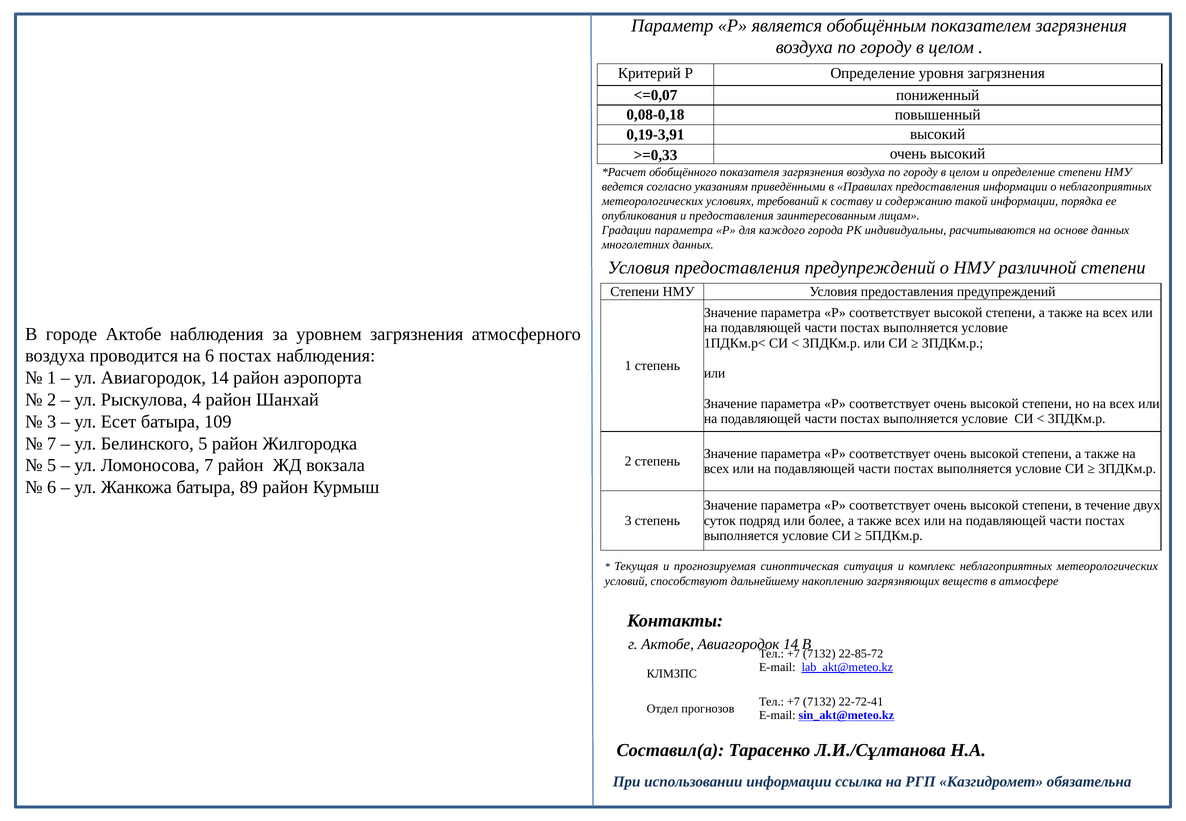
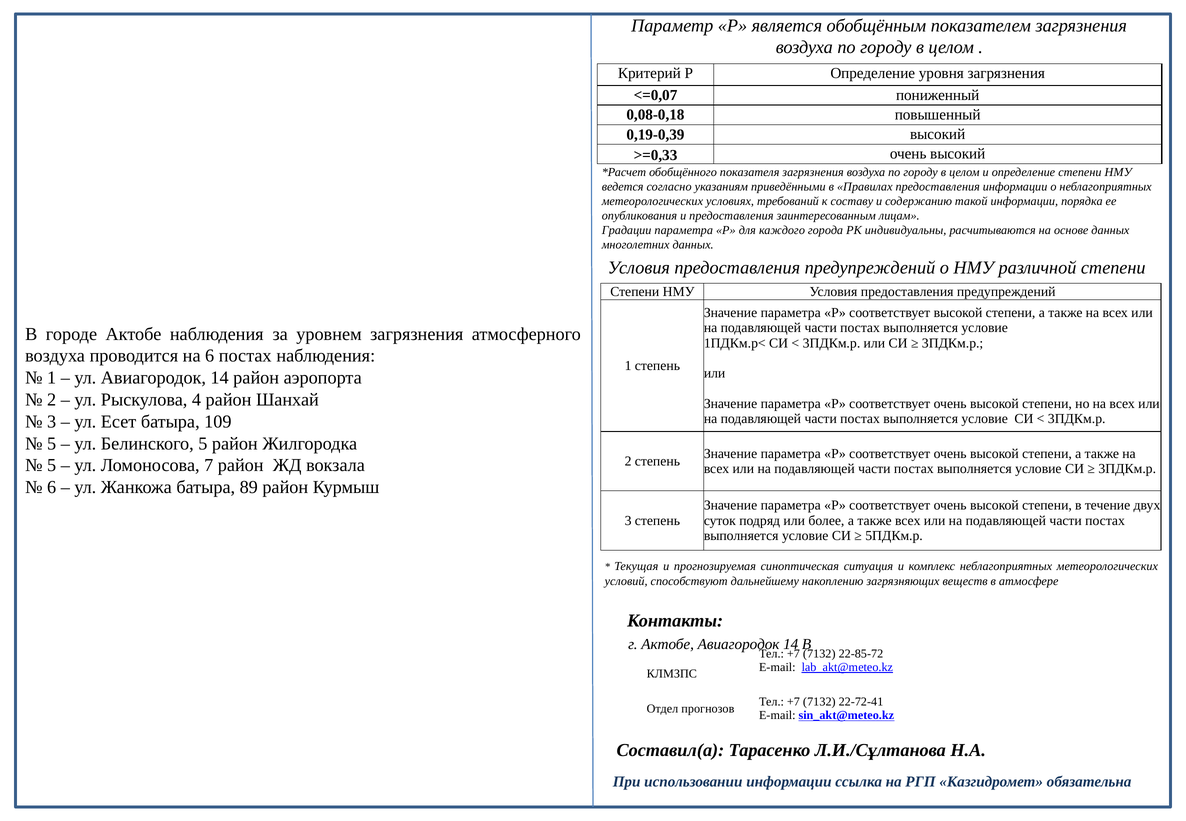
0,19-3,91: 0,19-3,91 -> 0,19-0,39 (655, 134)
7: 7 -> 5 (52, 444)
